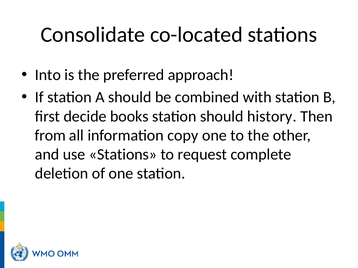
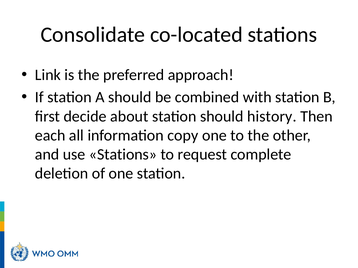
Into: Into -> Link (48, 75)
books: books -> about (129, 116)
from: from -> each (50, 136)
